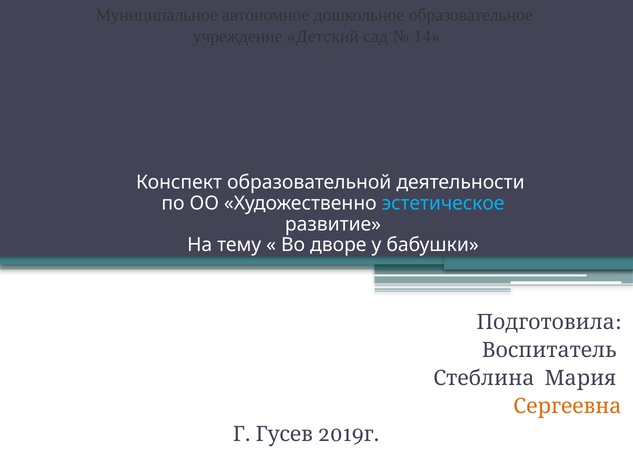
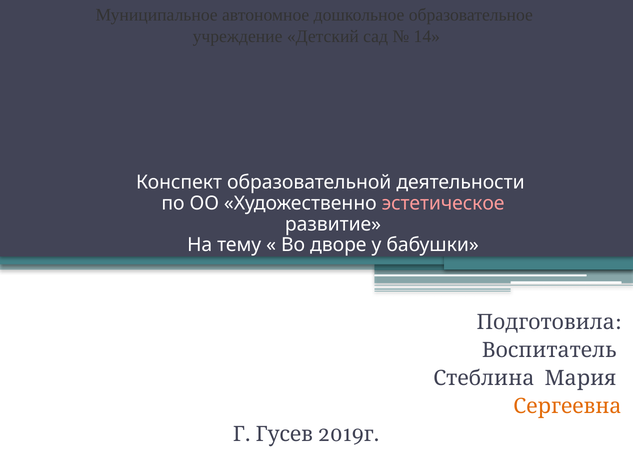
эстетическое colour: light blue -> pink (443, 203)
